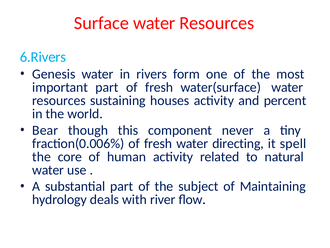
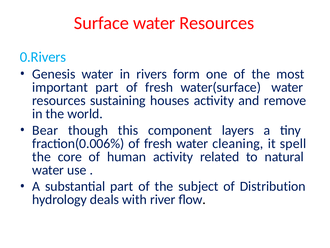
6.Rivers: 6.Rivers -> 0.Rivers (43, 57)
percent: percent -> remove (285, 100)
never: never -> layers (238, 130)
directing: directing -> cleaning (238, 143)
Maintaining: Maintaining -> Distribution (273, 186)
